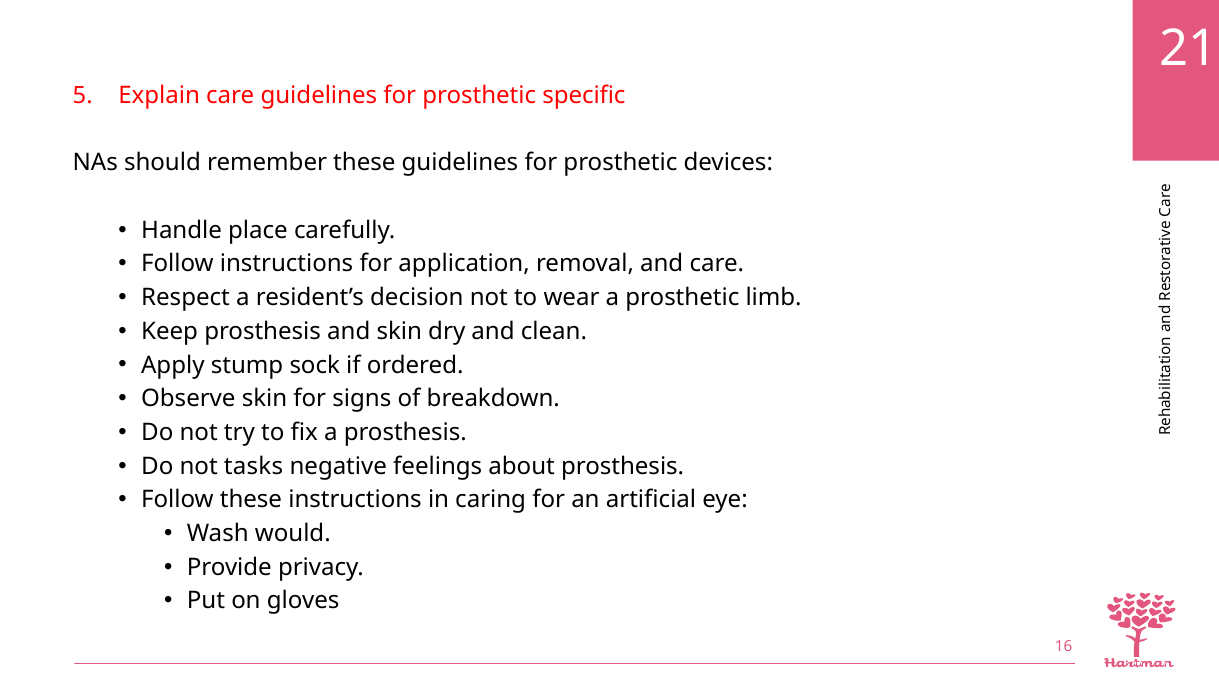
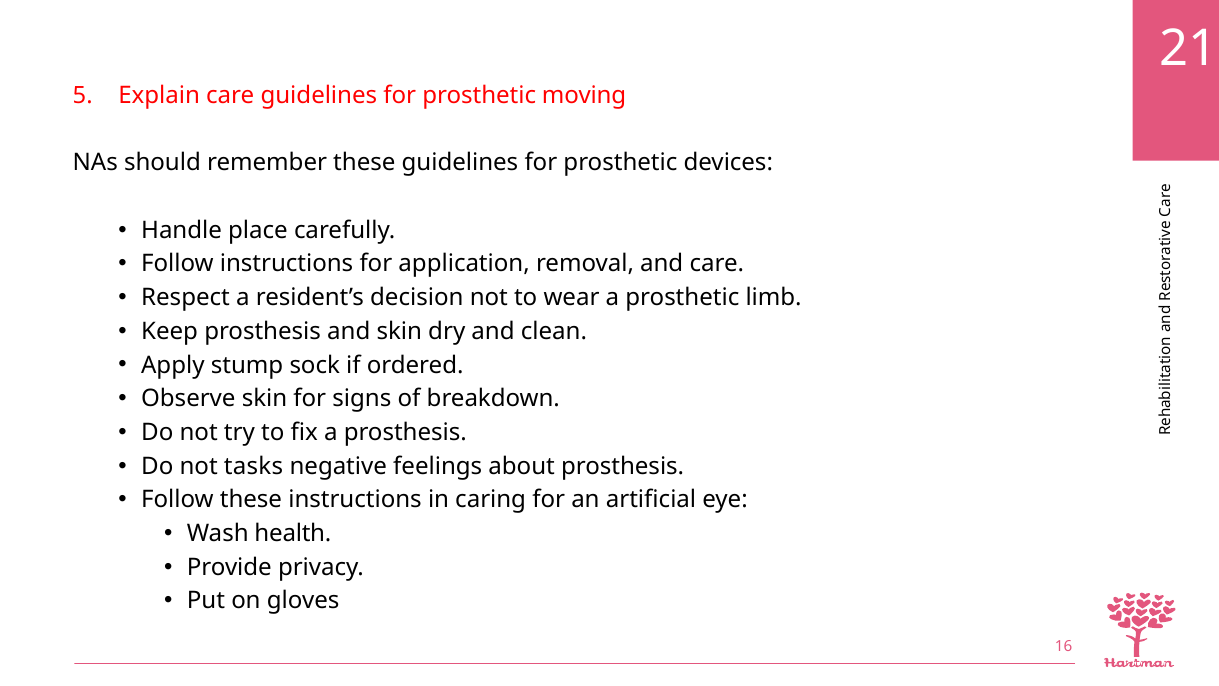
specific: specific -> moving (584, 95)
would: would -> health (293, 533)
